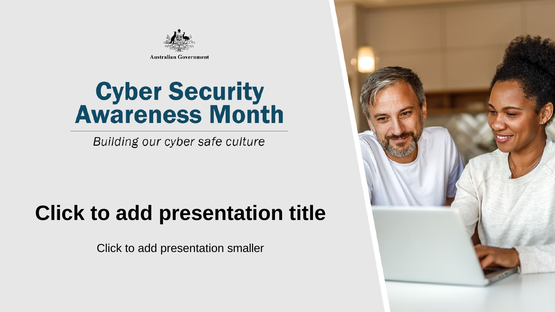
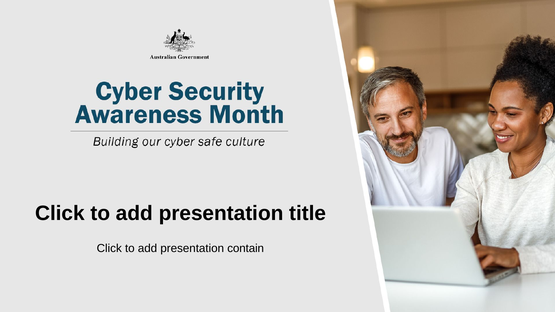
smaller: smaller -> contain (246, 248)
